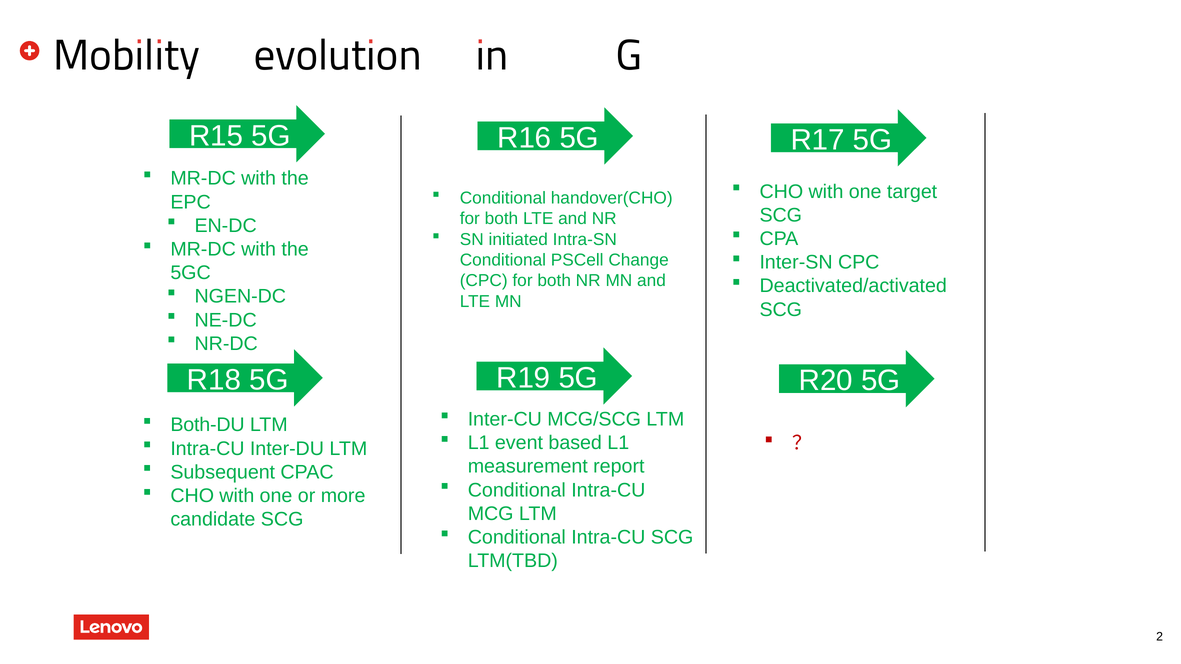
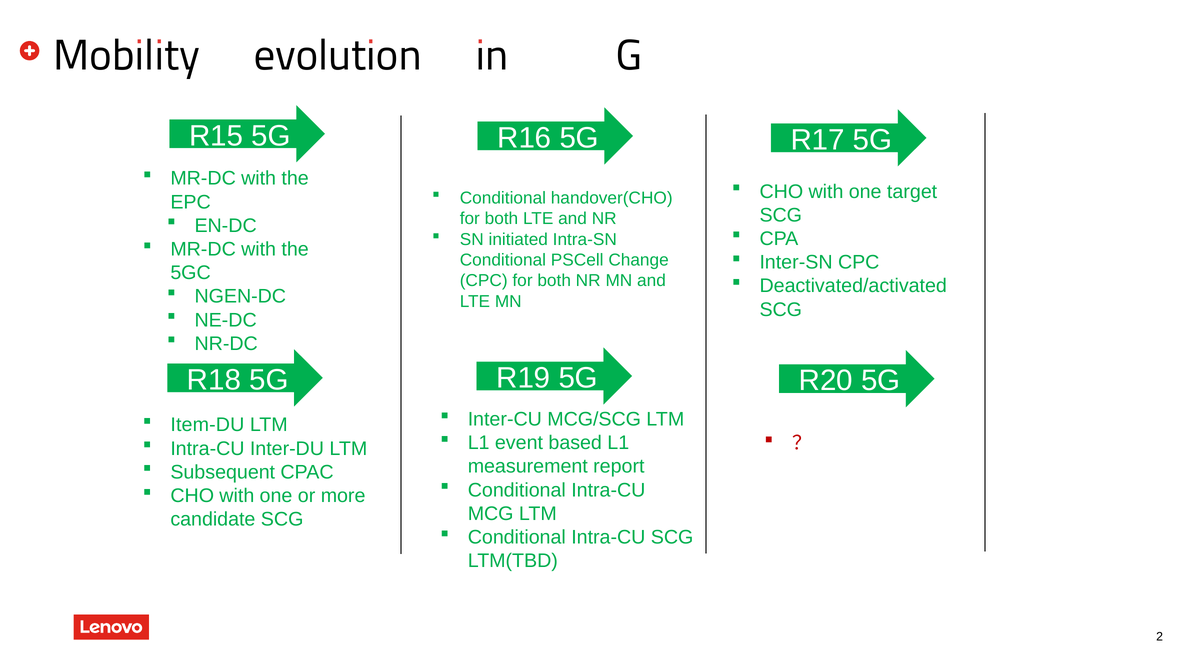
Both-DU: Both-DU -> Item-DU (207, 425)
